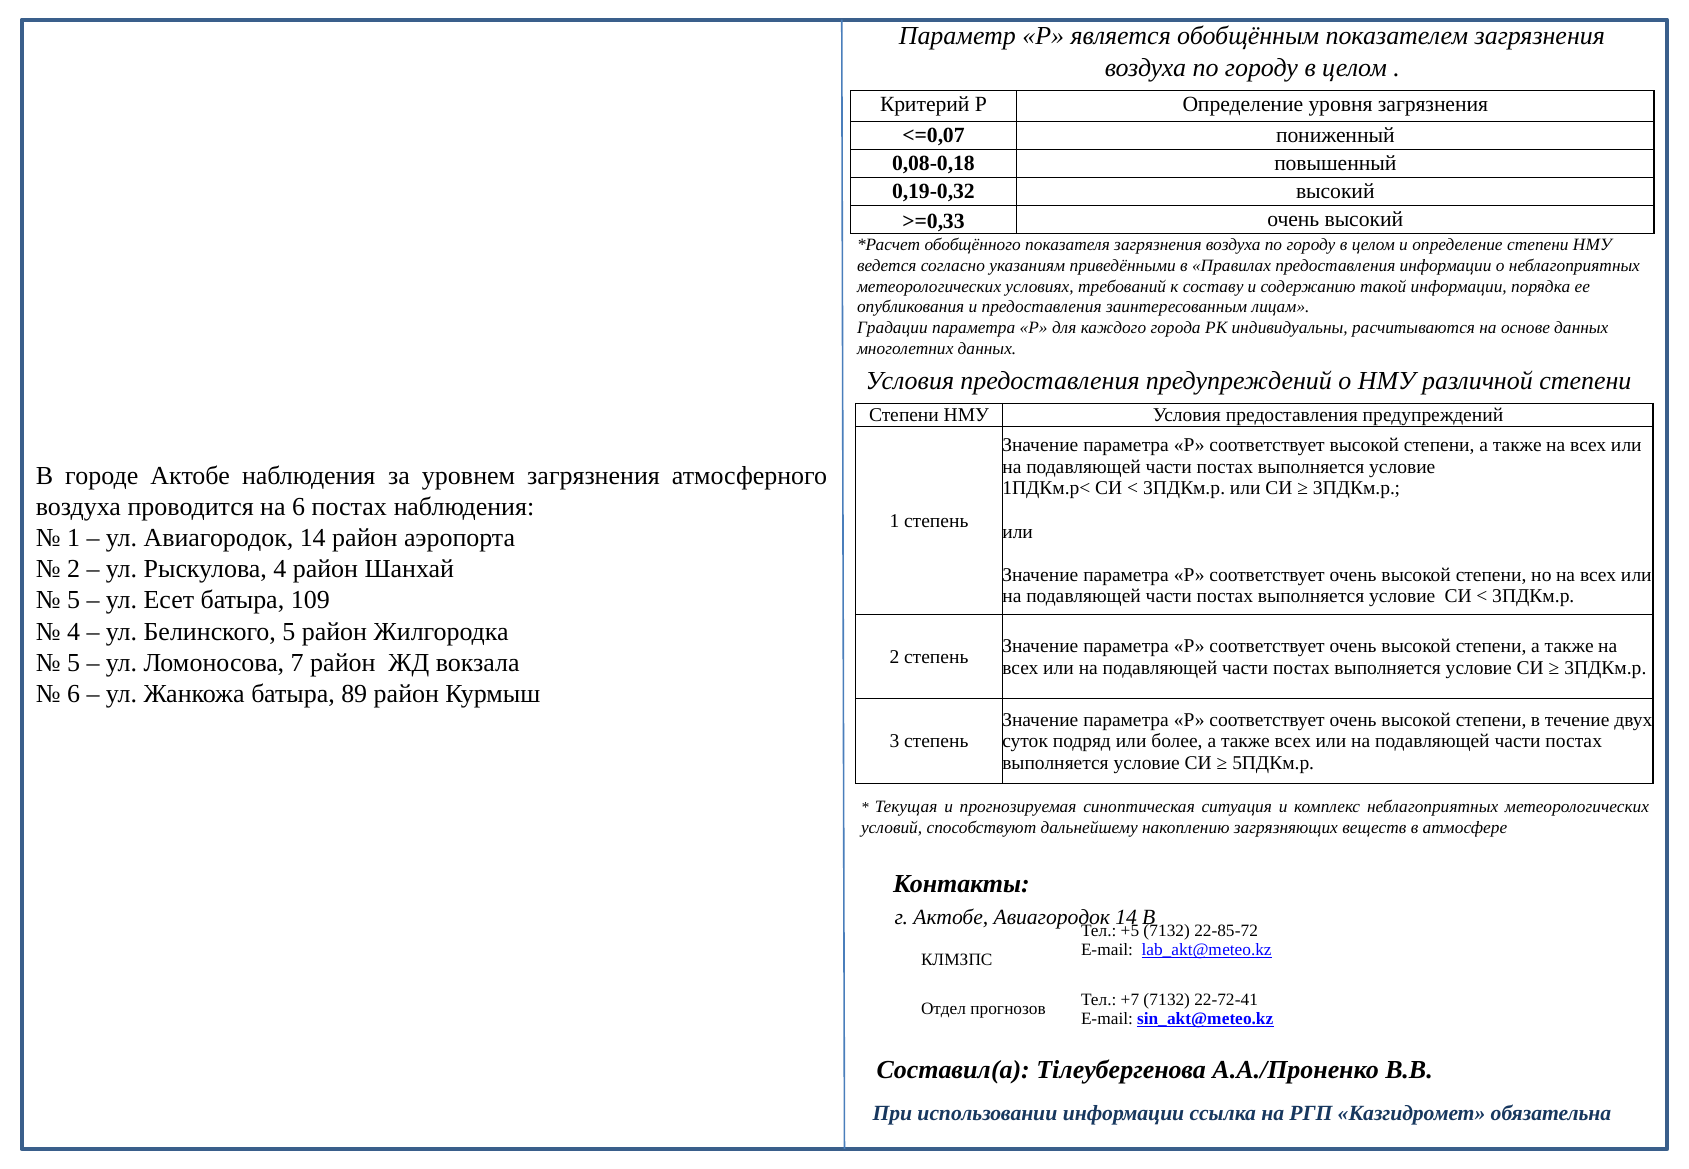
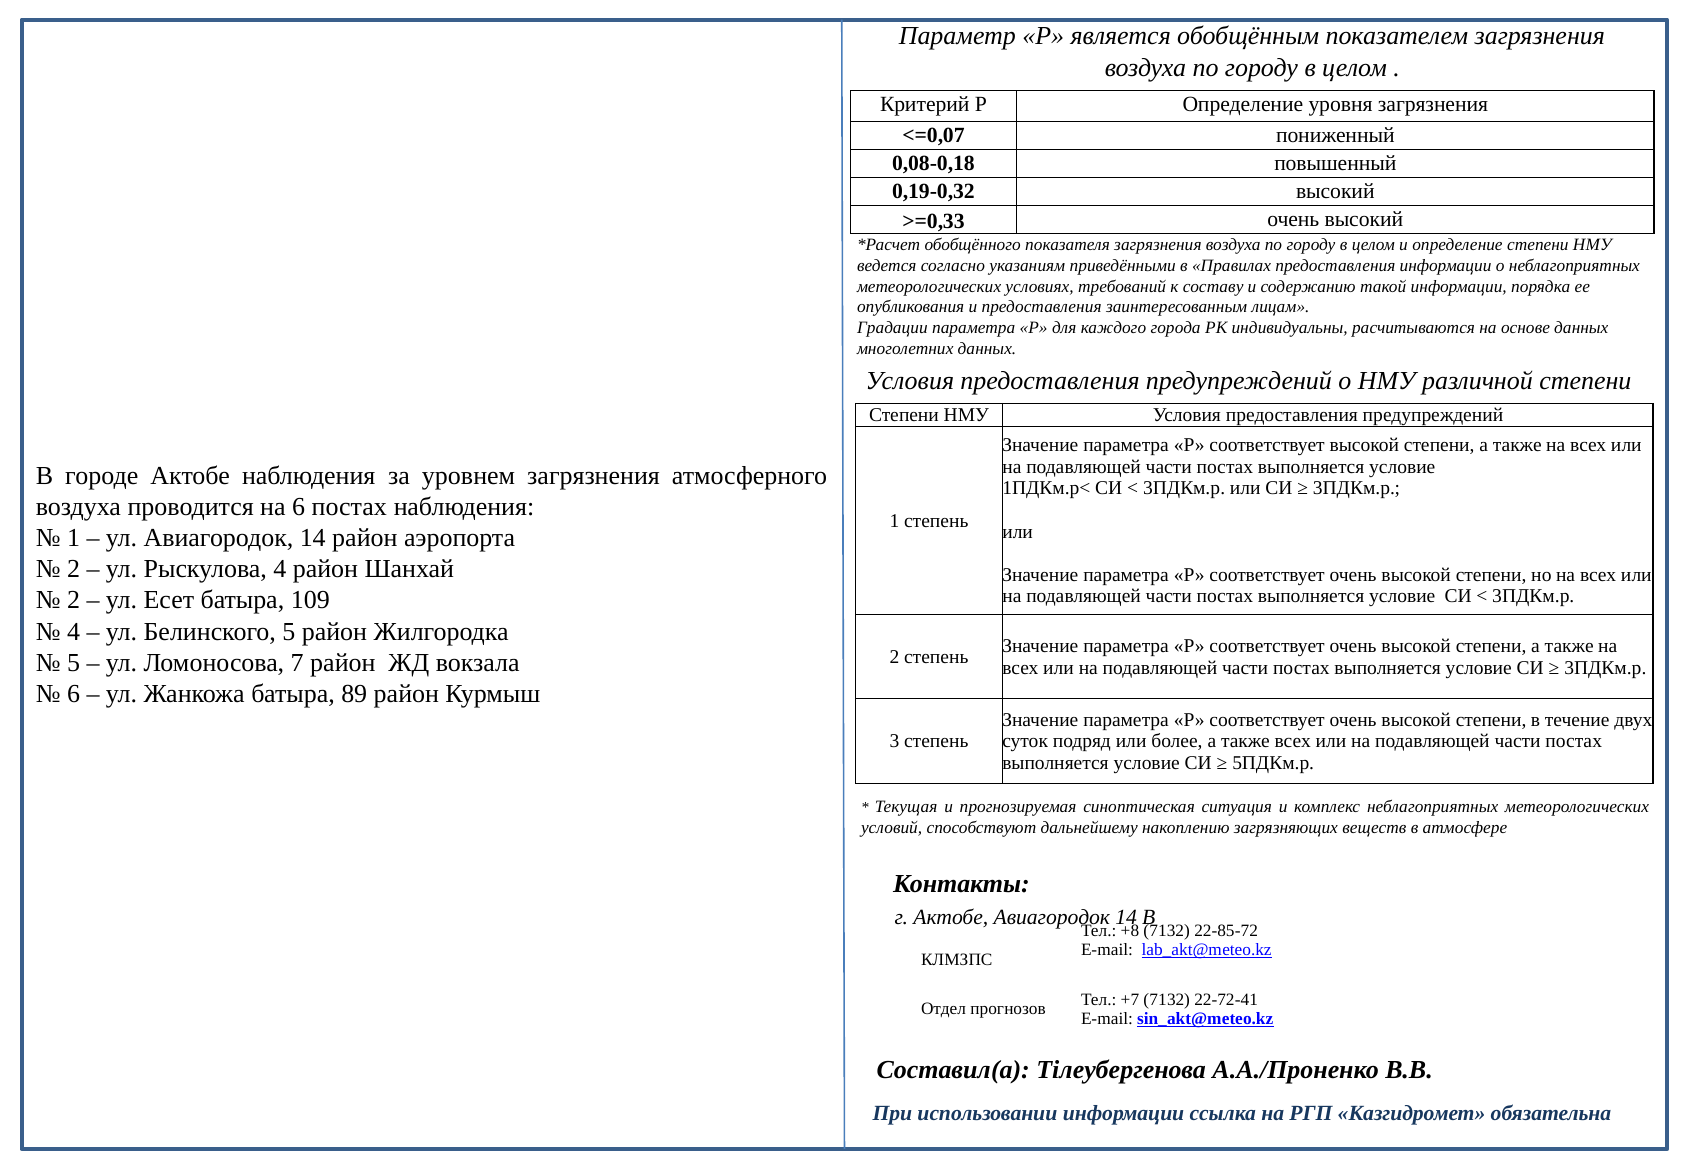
5: 5 -> 2 (74, 600)
+5: +5 -> +8 (1130, 931)
